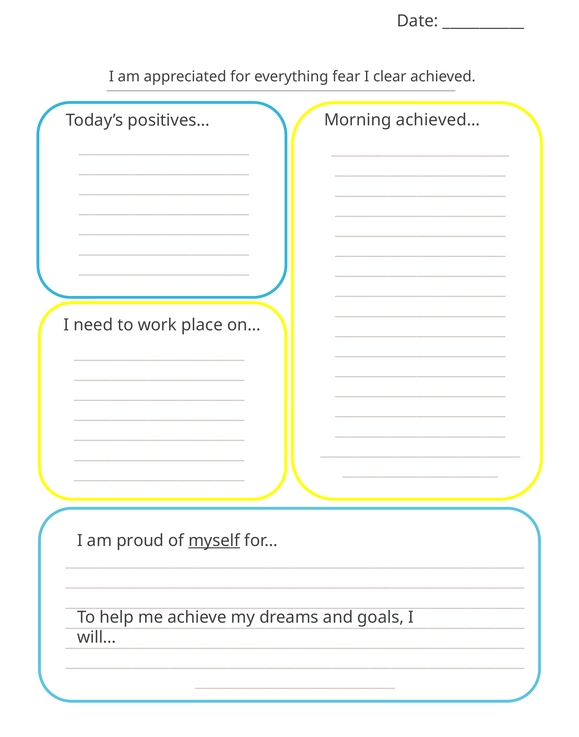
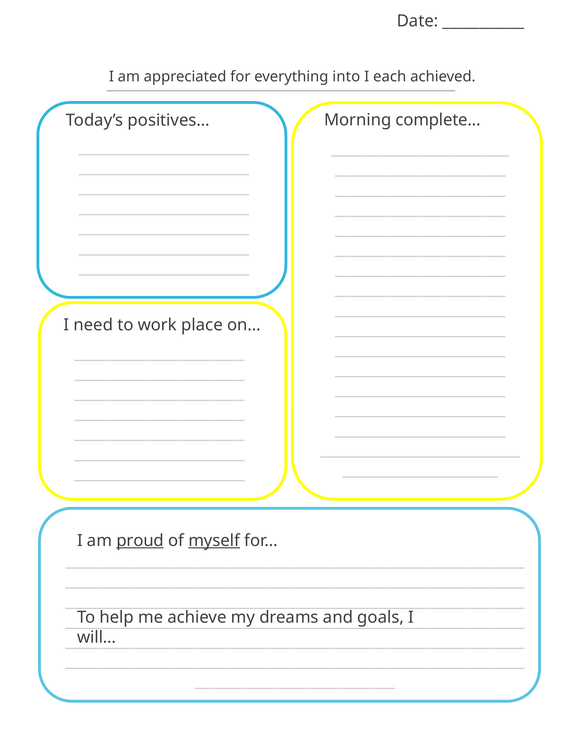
fear: fear -> into (346, 76)
clear: clear -> each (390, 76)
achieved…: achieved… -> complete… (438, 120)
proud underline: none -> present (140, 541)
